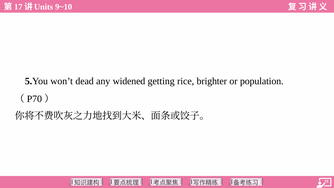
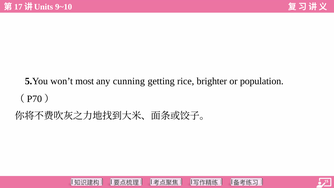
dead: dead -> most (85, 81)
widened: widened -> cunning (129, 81)
